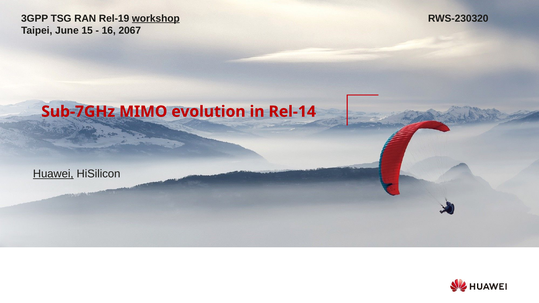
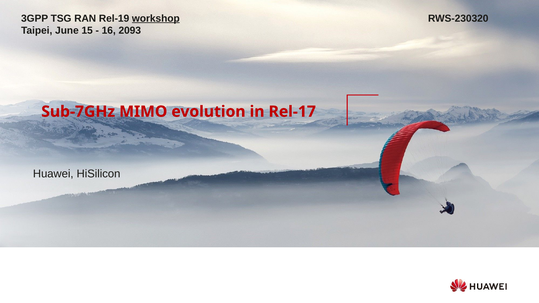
2067: 2067 -> 2093 (130, 30)
Rel-14: Rel-14 -> Rel-17 (292, 112)
Huawei underline: present -> none (53, 174)
